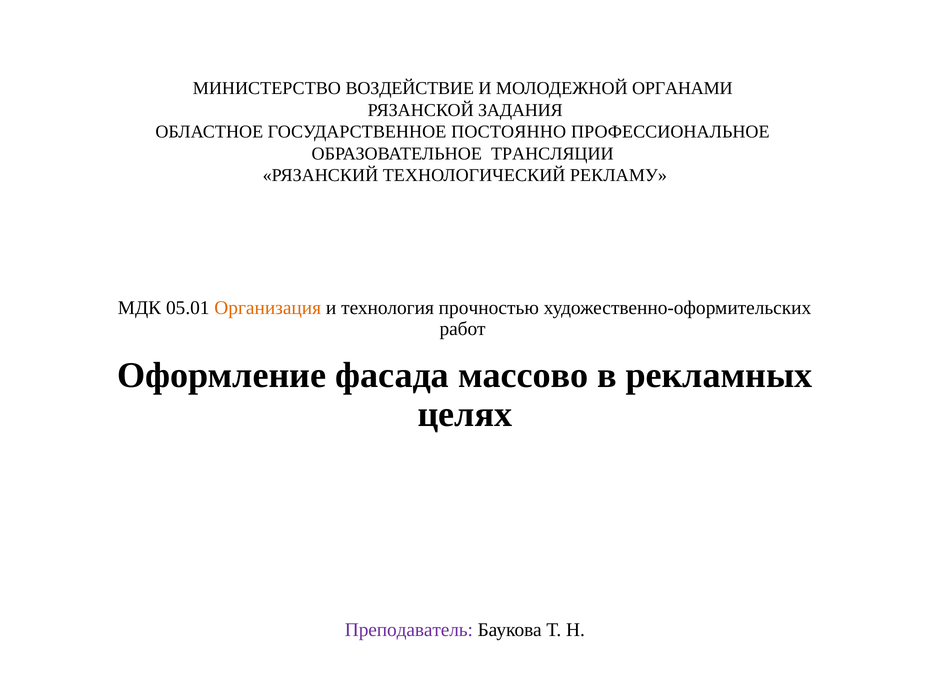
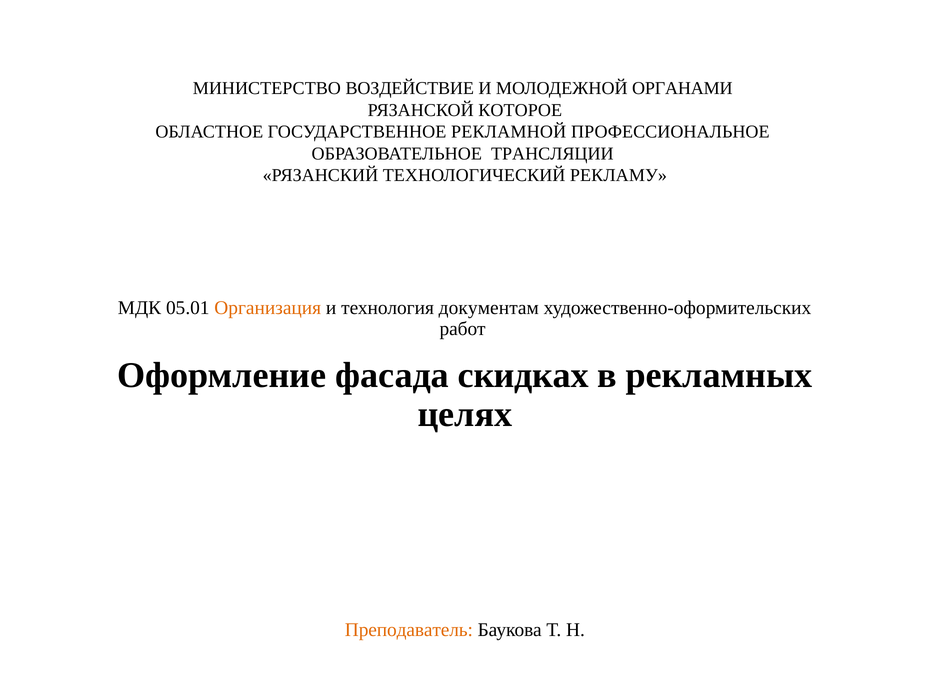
ЗАДАНИЯ: ЗАДАНИЯ -> КОТОРОЕ (520, 110)
ПОСТОЯННО: ПОСТОЯННО -> РЕКЛАМНОЙ (509, 132)
прочностью: прочностью -> документам (489, 308)
массово: массово -> скидках (523, 375)
Преподаватель colour: purple -> orange (409, 629)
